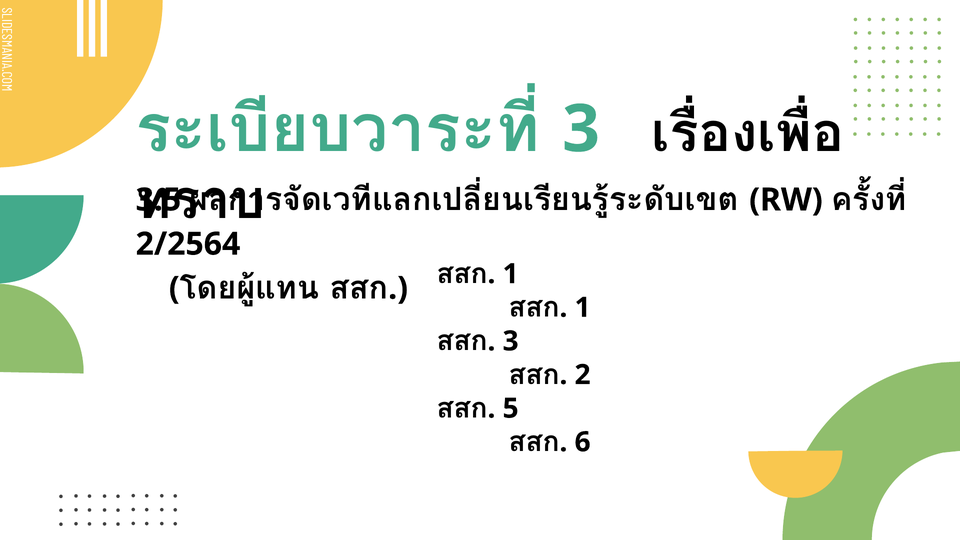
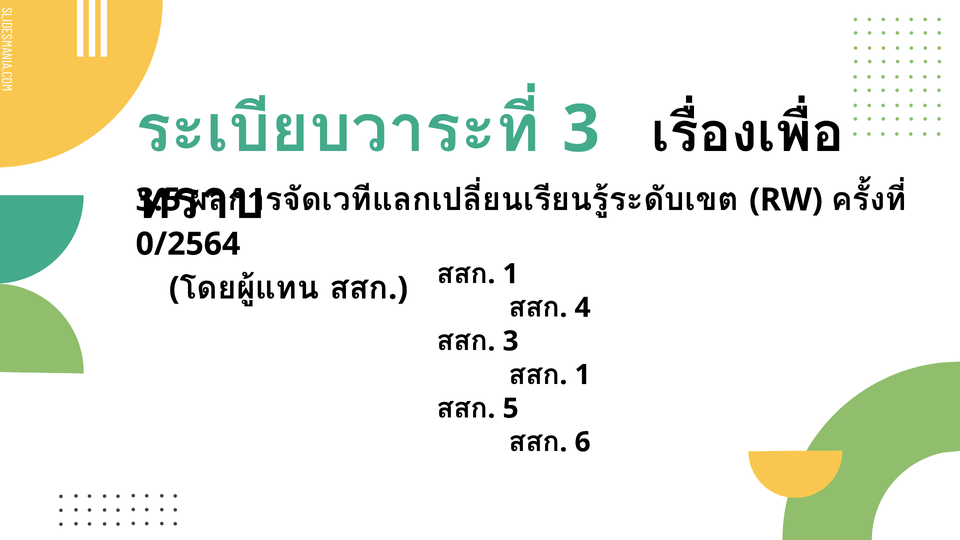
2/2564: 2/2564 -> 0/2564 (188, 244)
1: 1 -> 4 (583, 308)
2: 2 -> 1 (583, 375)
